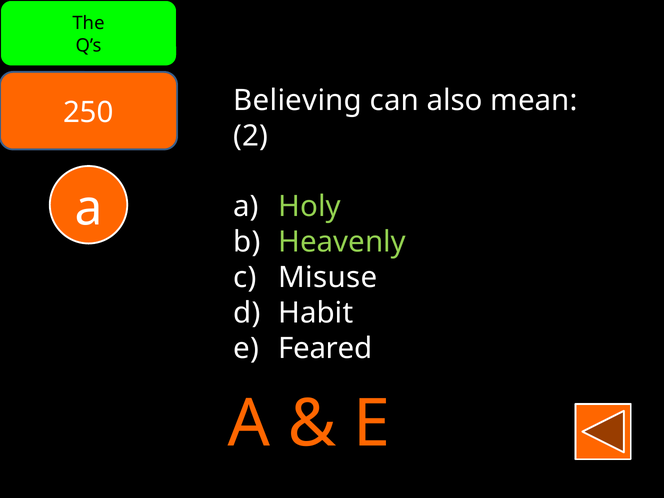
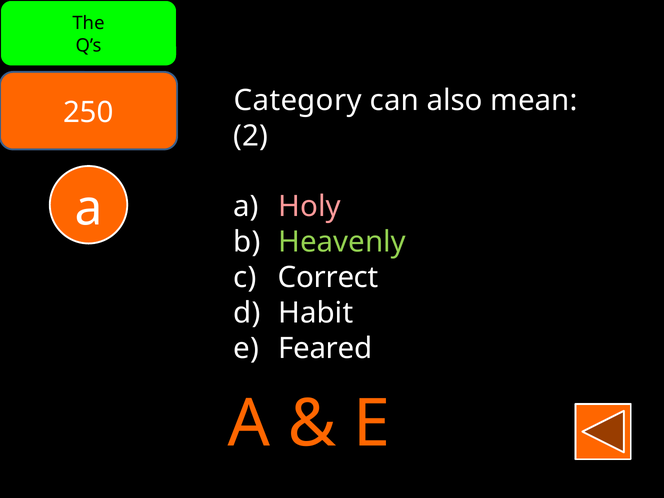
Believing: Believing -> Category (298, 100)
Holy colour: light green -> pink (310, 207)
Misuse: Misuse -> Correct (328, 278)
